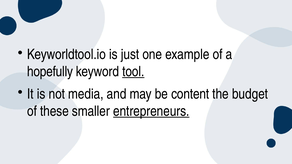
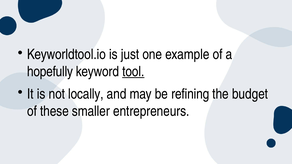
media: media -> locally (86, 94)
content: content -> refining (190, 94)
entrepreneurs underline: present -> none (151, 111)
